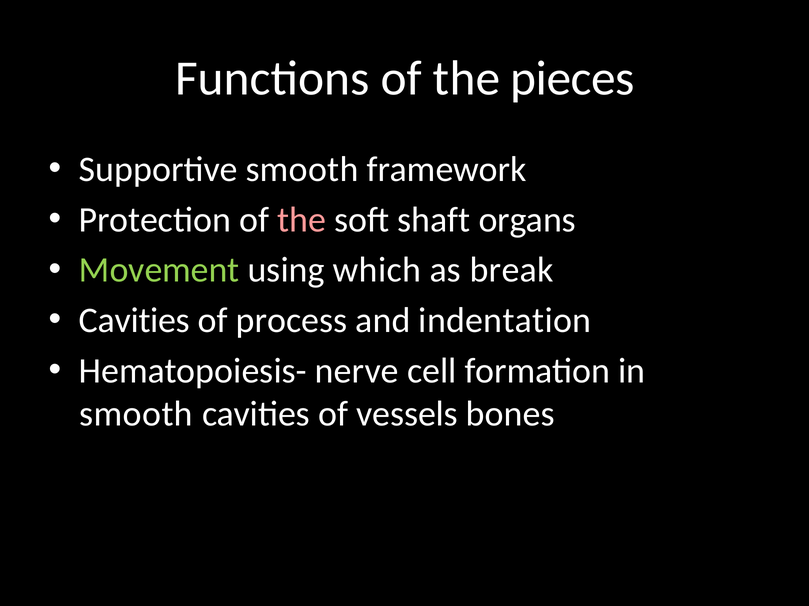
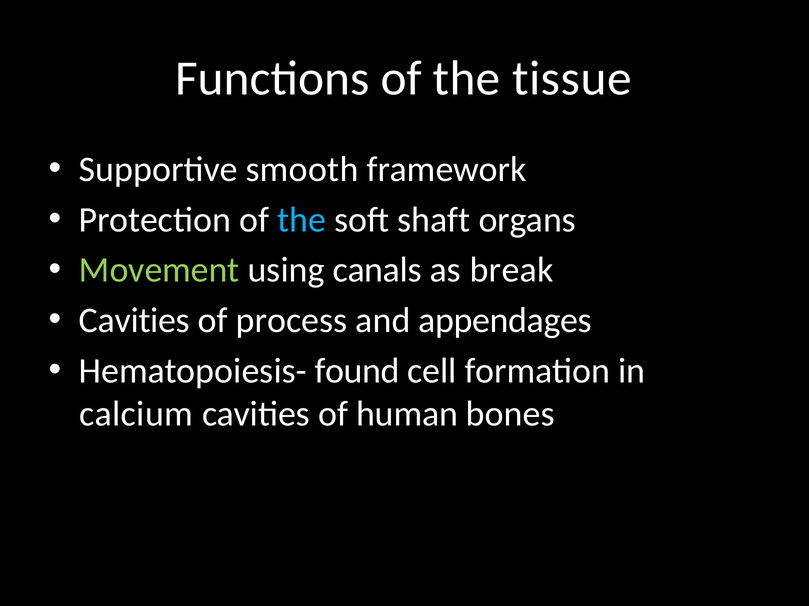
pieces: pieces -> tissue (572, 78)
the colour: pink -> light blue (302, 220)
which: which -> canals (377, 270)
indentation: indentation -> appendages (505, 321)
nerve: nerve -> found (357, 371)
smooth: smooth -> calcium (136, 414)
vessels: vessels -> human (407, 414)
